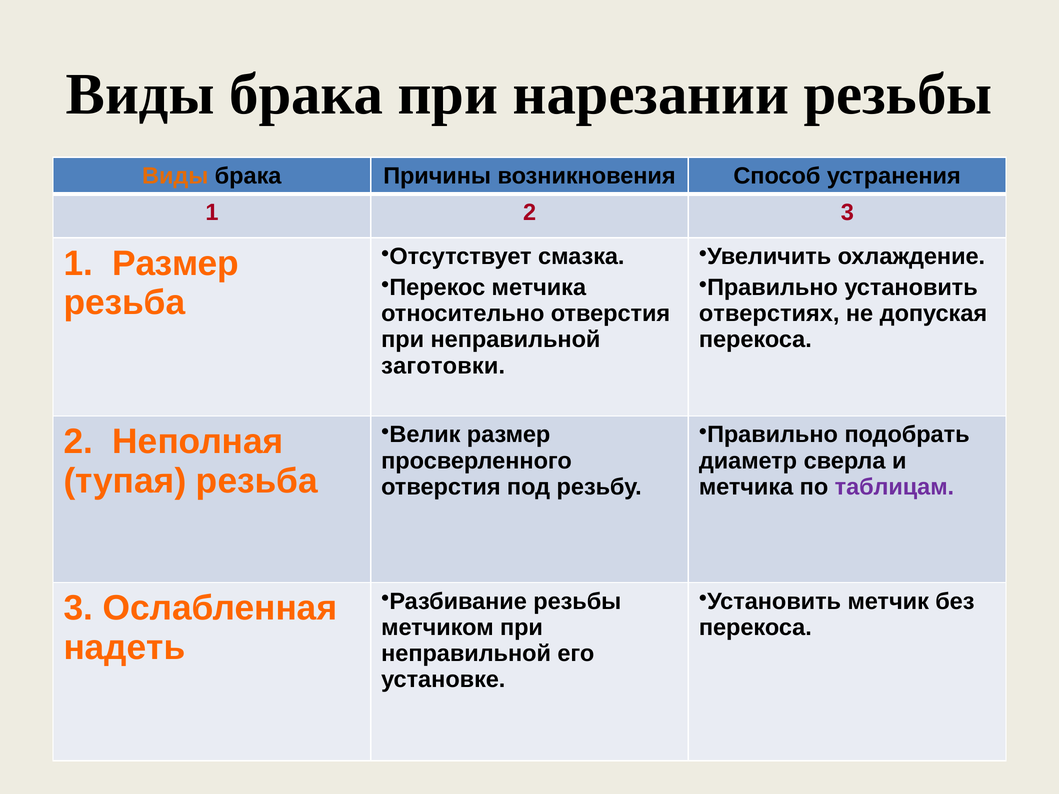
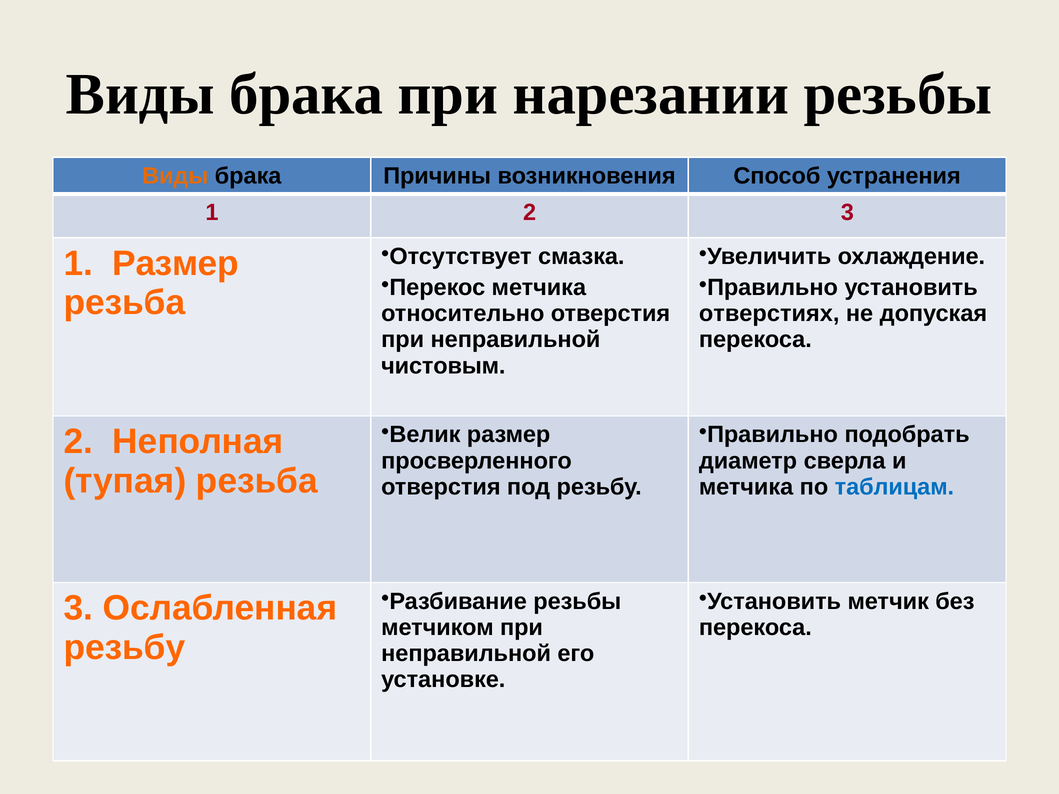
заготовки: заготовки -> чистовым (443, 366)
таблицам colour: purple -> blue (894, 487)
надеть: надеть -> резьбу (124, 648)
